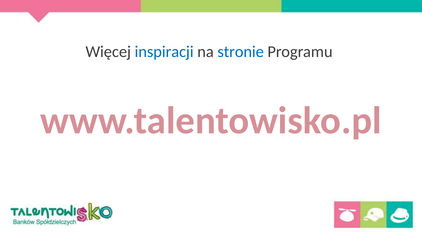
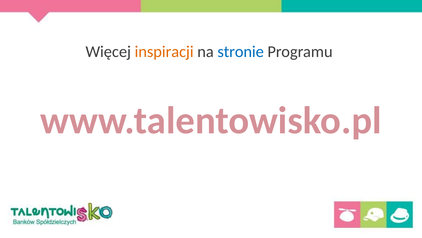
inspiracji colour: blue -> orange (164, 52)
